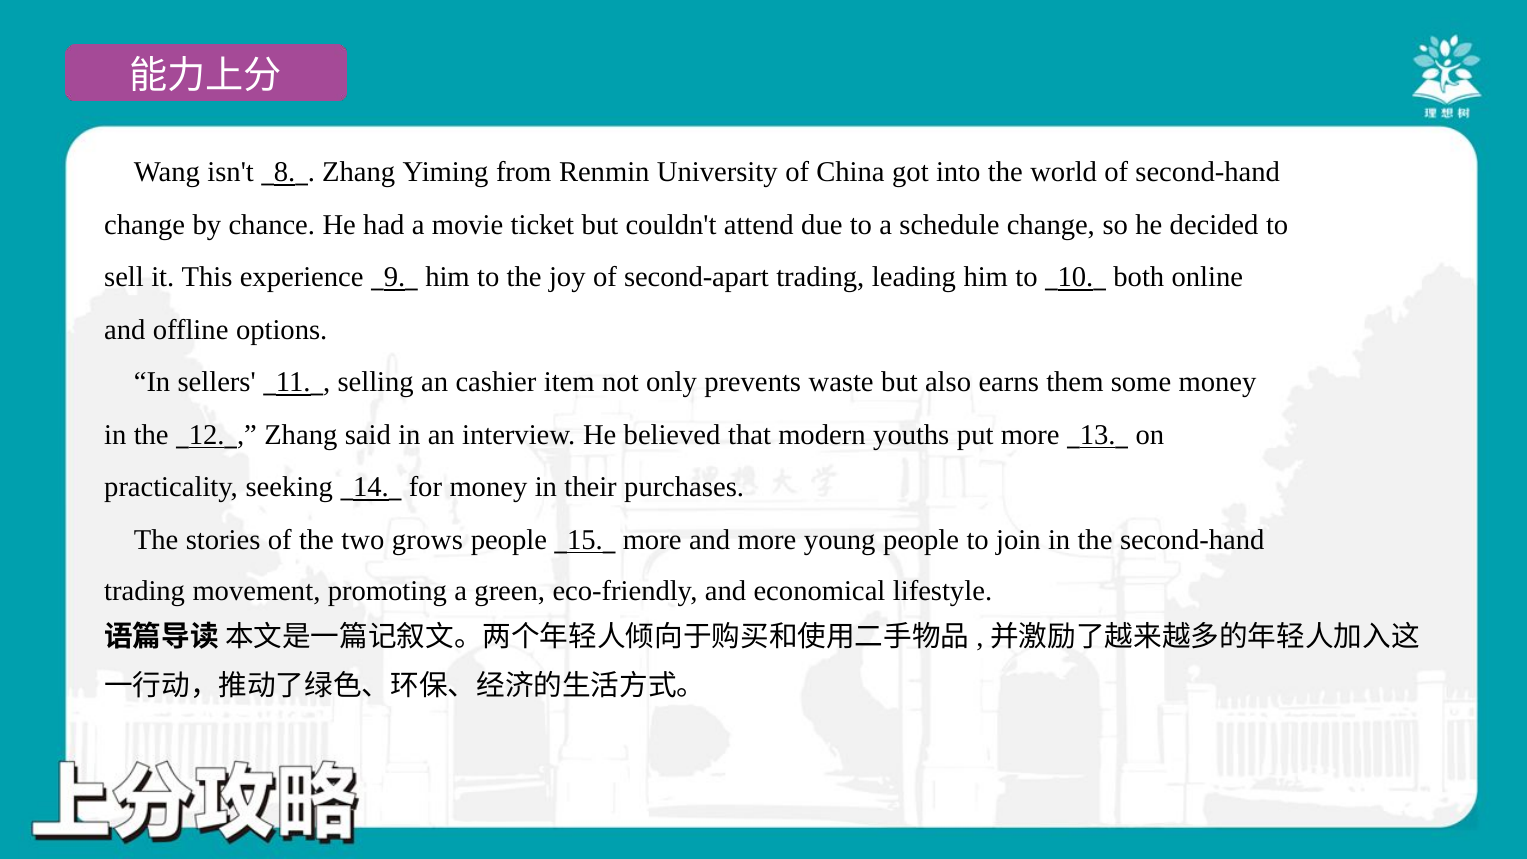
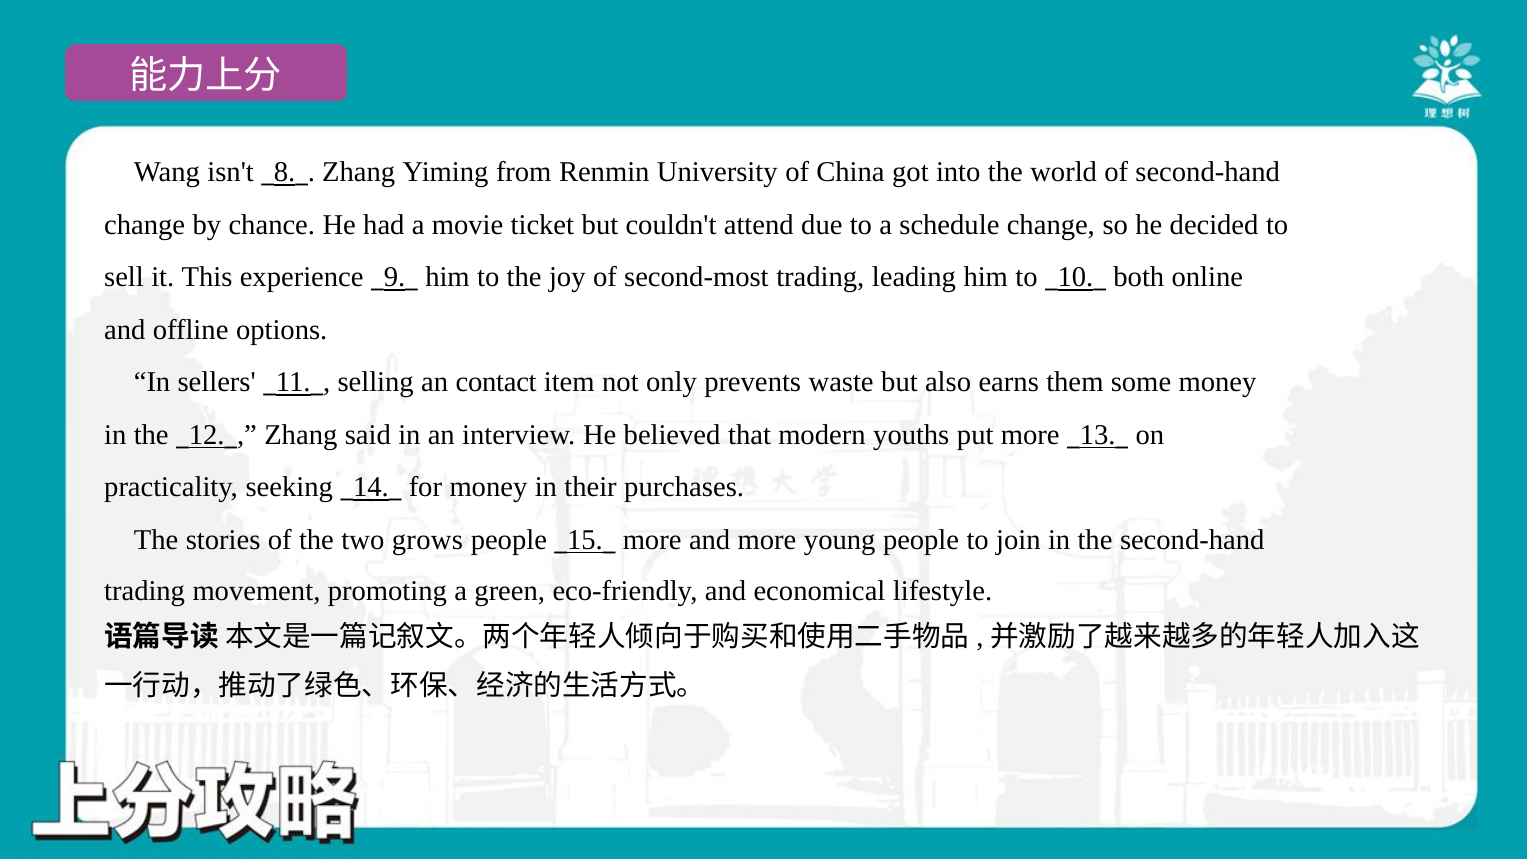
second-apart: second-apart -> second-most (696, 277)
cashier: cashier -> contact (496, 382)
